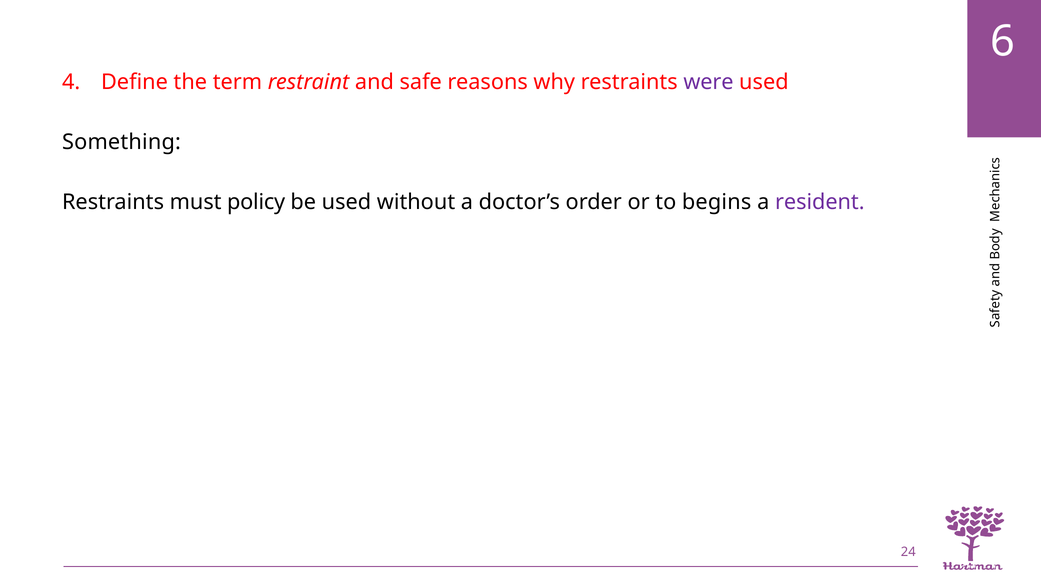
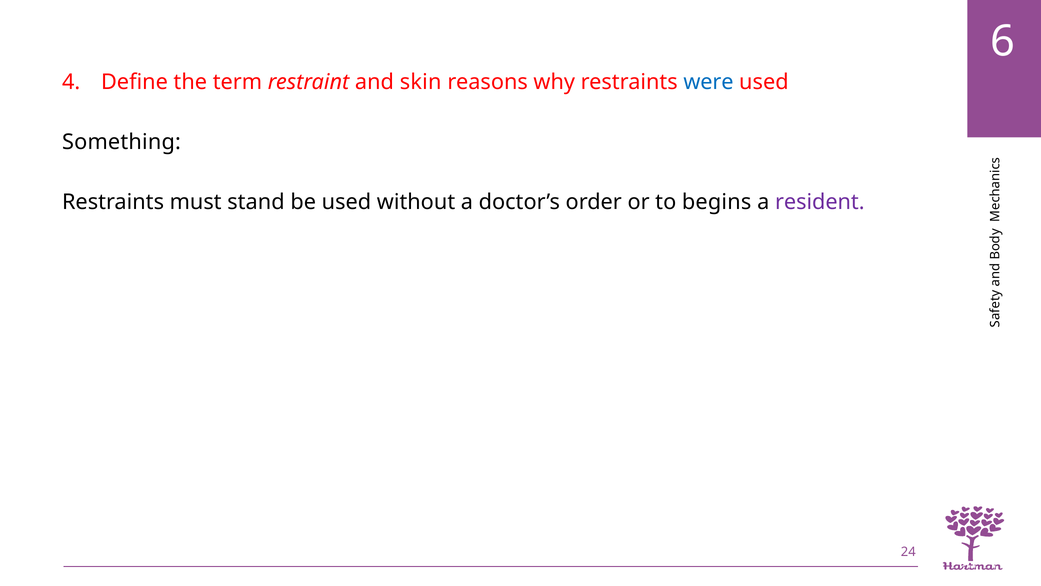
safe: safe -> skin (421, 82)
were colour: purple -> blue (708, 82)
policy: policy -> stand (256, 202)
